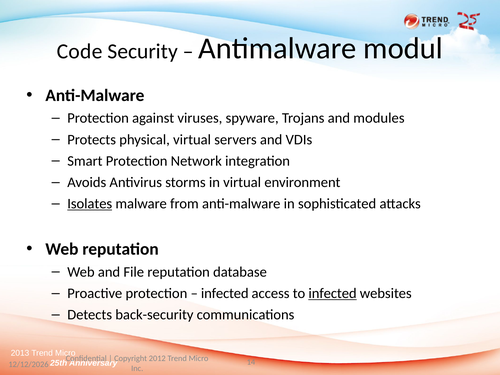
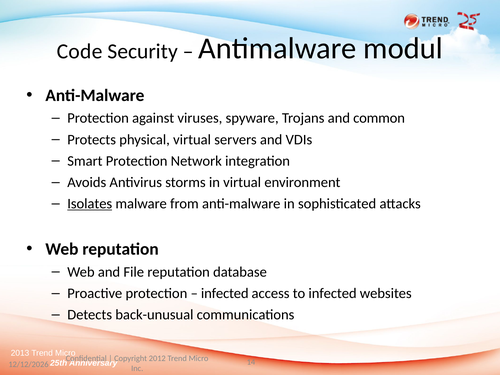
modules: modules -> common (379, 118)
infected underline: present -> none (333, 293)
back-security: back-security -> back-unusual (154, 315)
